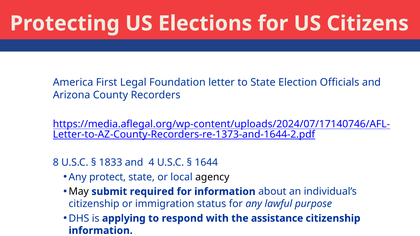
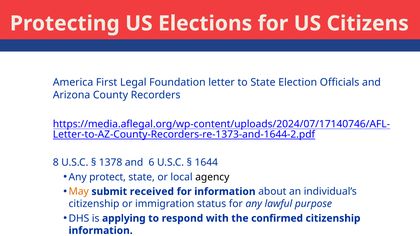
1833: 1833 -> 1378 (111, 163)
4: 4 -> 6 (151, 163)
May colour: black -> orange (79, 192)
required: required -> received (152, 192)
assistance: assistance -> confirmed (277, 219)
